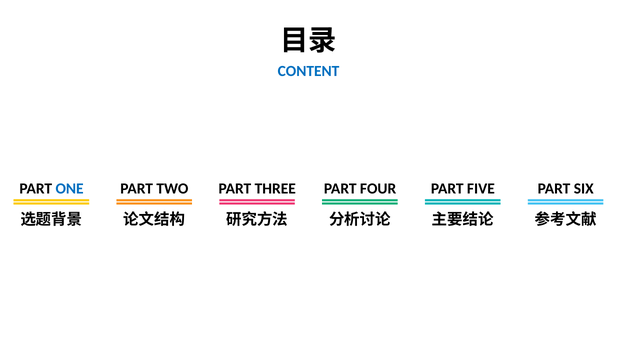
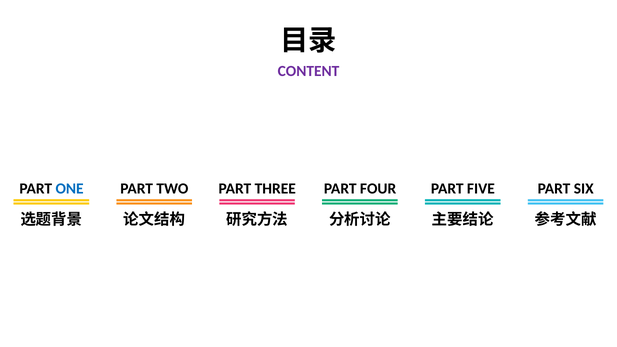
CONTENT colour: blue -> purple (308, 71)
